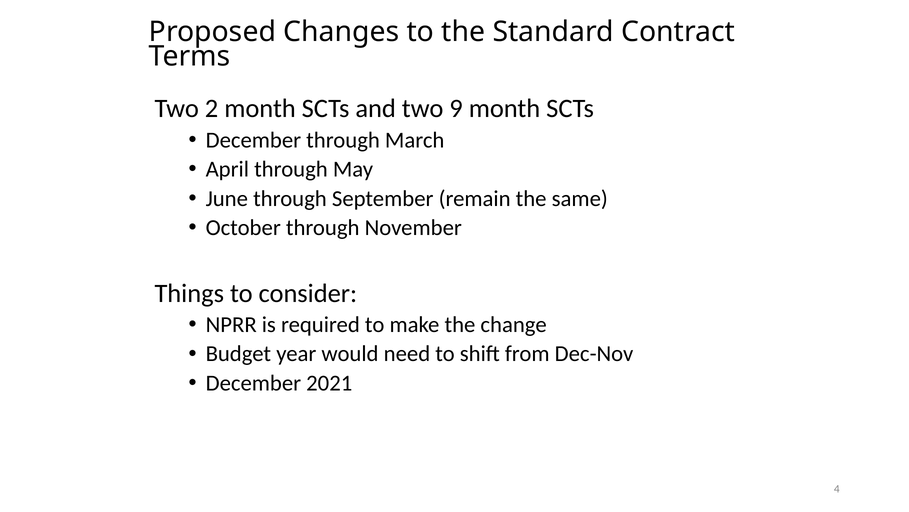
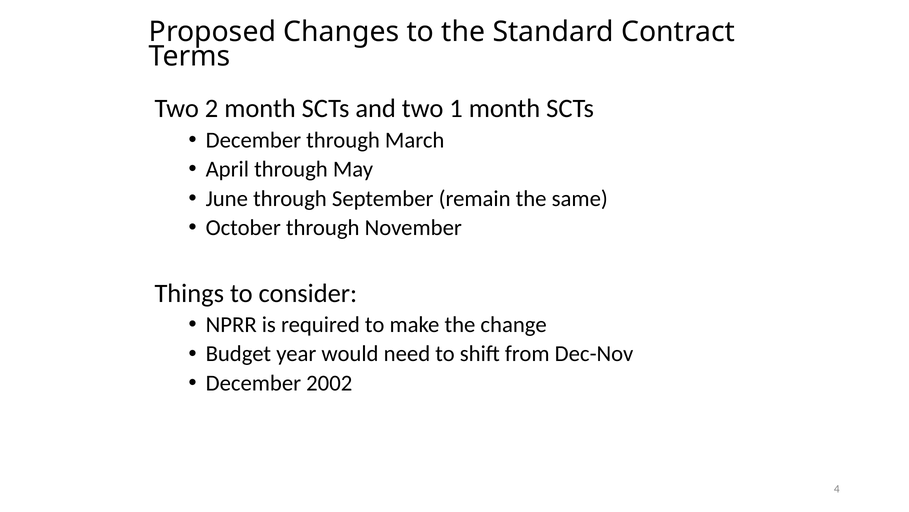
9: 9 -> 1 (456, 108)
2021: 2021 -> 2002 (329, 383)
